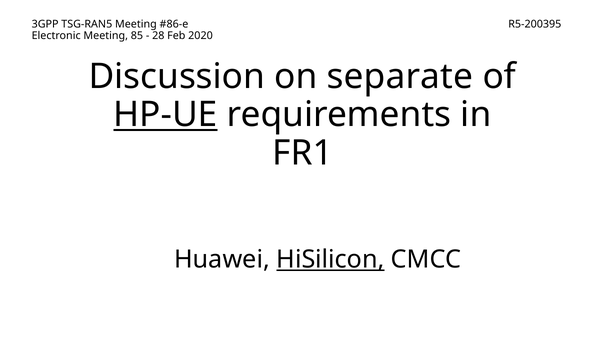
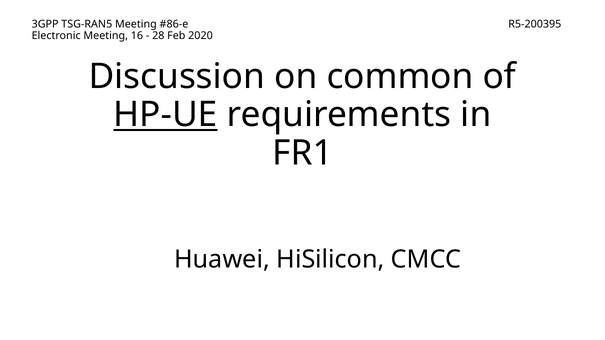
85: 85 -> 16 (137, 36)
separate: separate -> common (400, 77)
HiSilicon underline: present -> none (330, 259)
